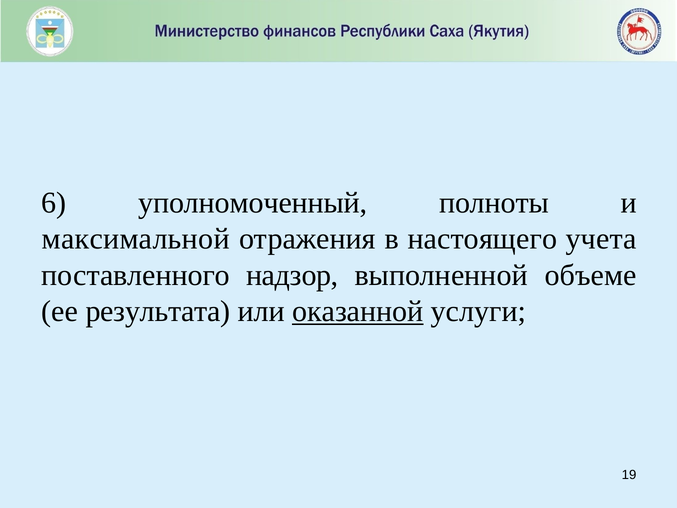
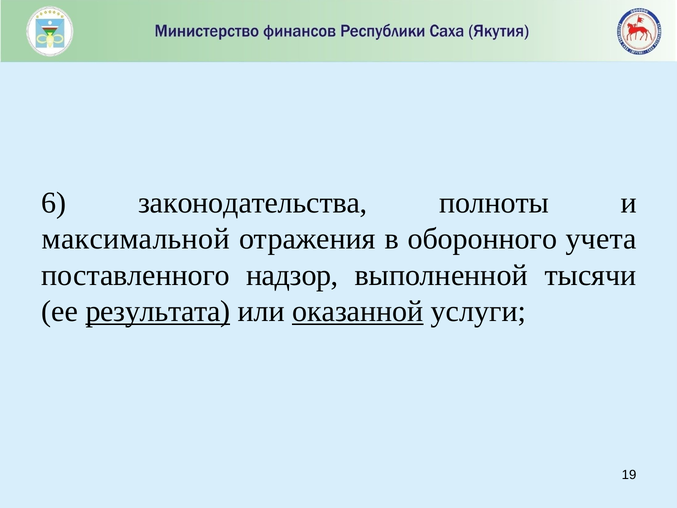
уполномоченный: уполномоченный -> законодательства (253, 203)
настоящего: настоящего -> оборонного (482, 239)
объеме: объеме -> тысячи (591, 275)
результата underline: none -> present (158, 311)
